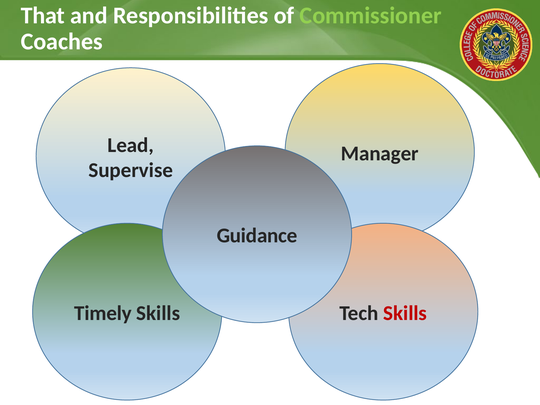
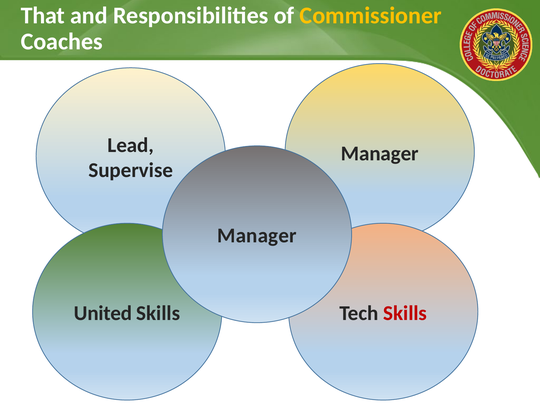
Commissioner colour: light green -> yellow (371, 16)
Guidance: Guidance -> Manager (257, 236)
Timely: Timely -> United (103, 313)
